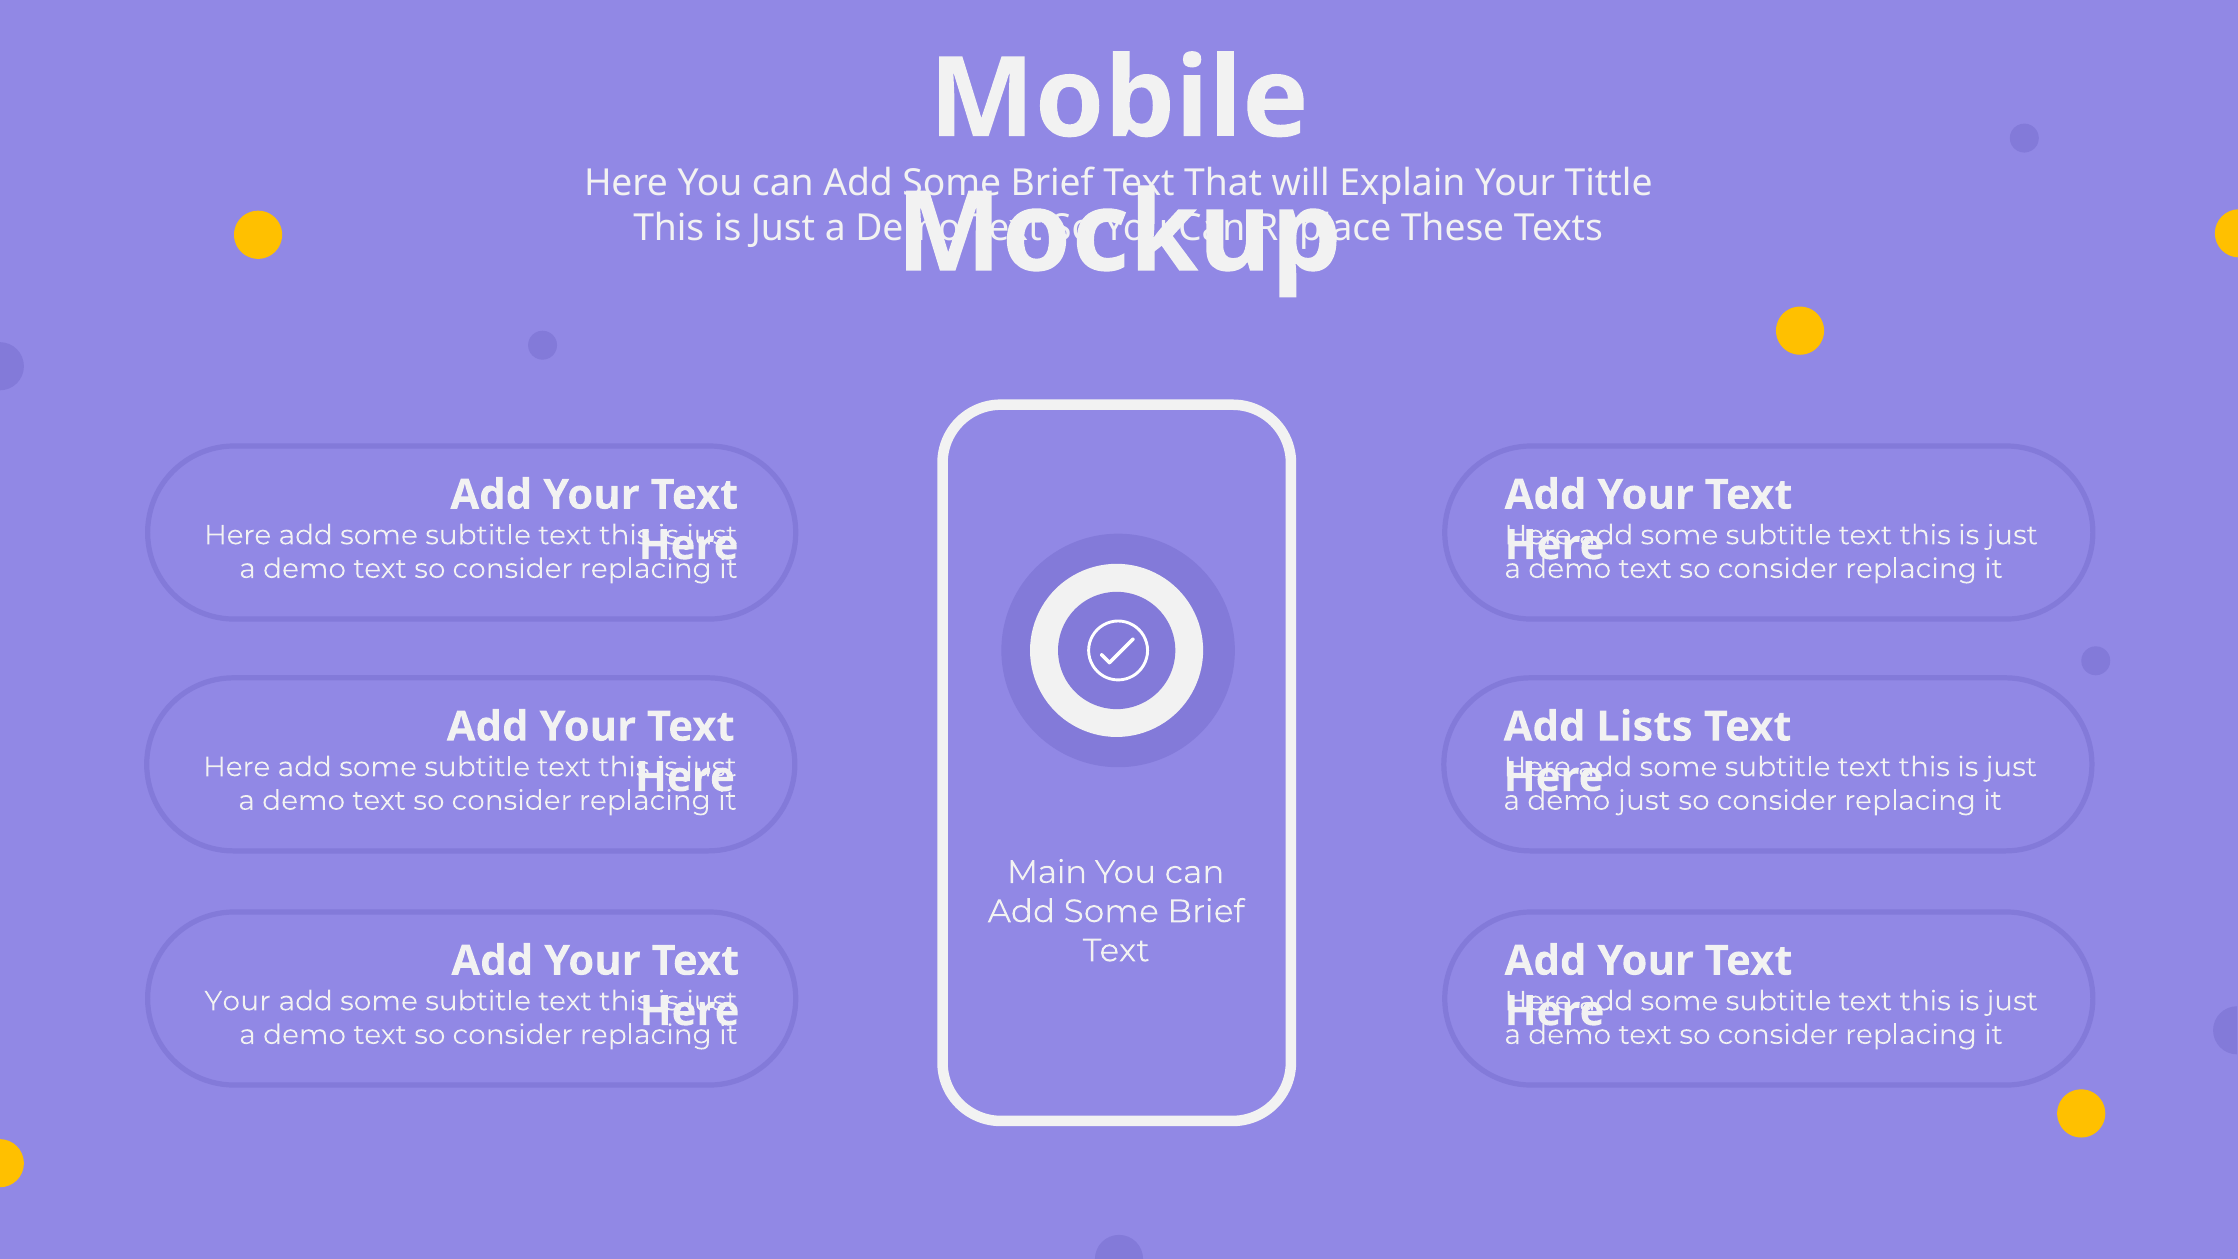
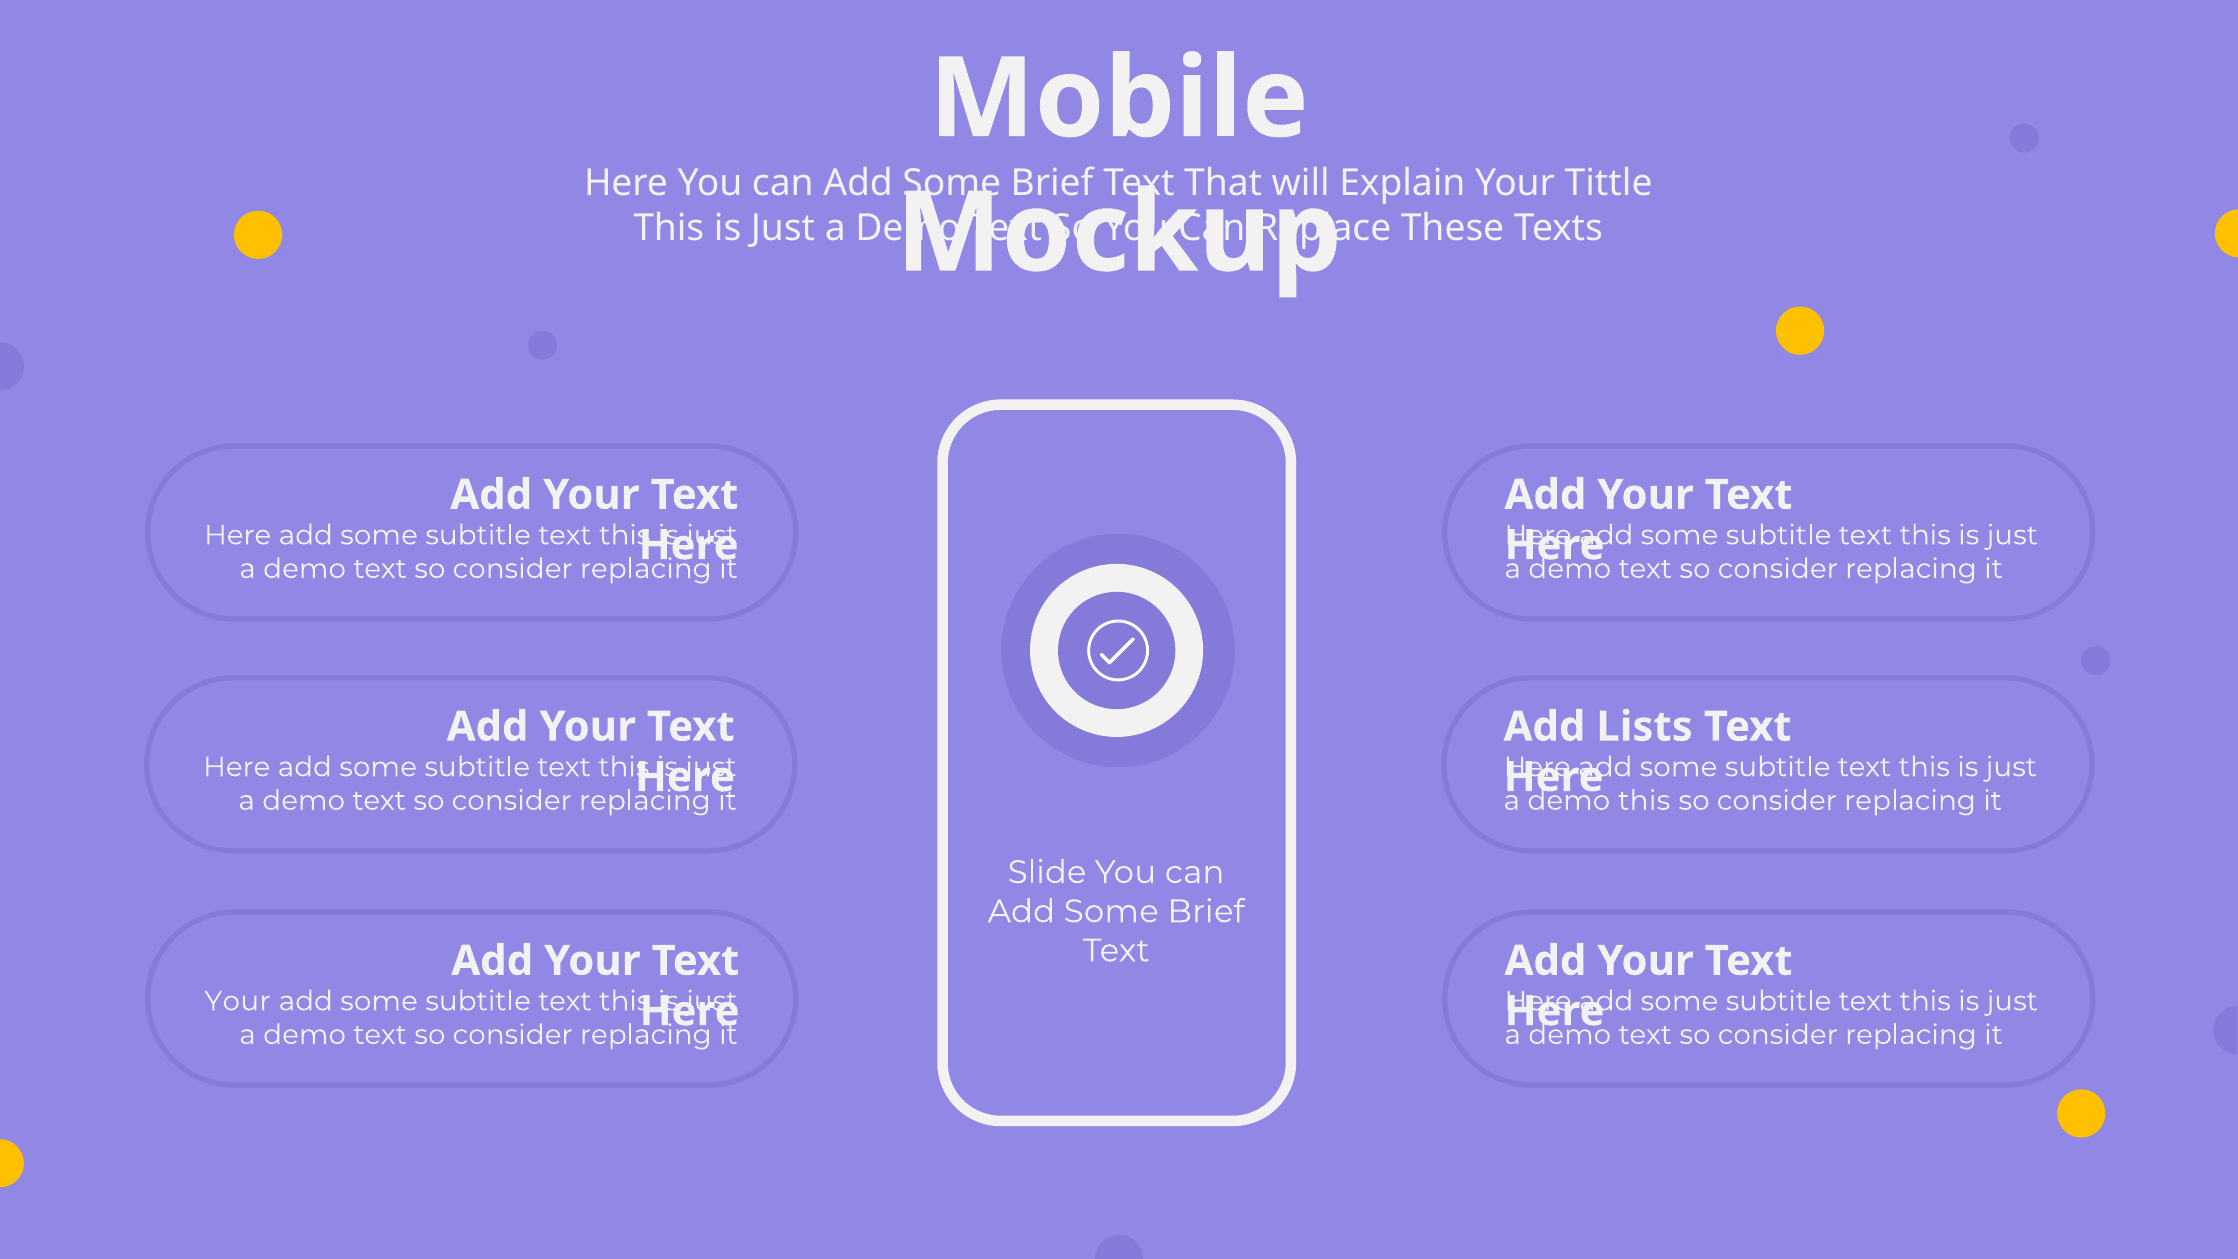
just: just -> this (1644, 801)
Main: Main -> Slide (1047, 872)
